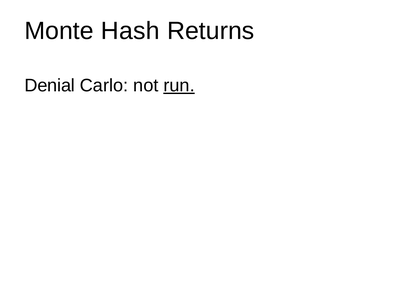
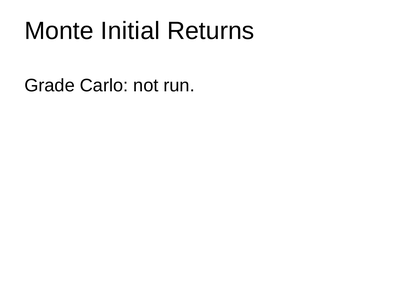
Hash: Hash -> Initial (130, 31)
Denial: Denial -> Grade (50, 86)
run underline: present -> none (179, 86)
